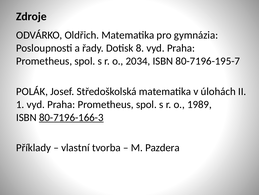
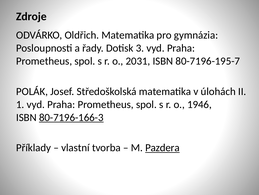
8: 8 -> 3 (140, 48)
2034: 2034 -> 2031 (138, 61)
1989: 1989 -> 1946 (199, 104)
Pazdera underline: none -> present (162, 147)
